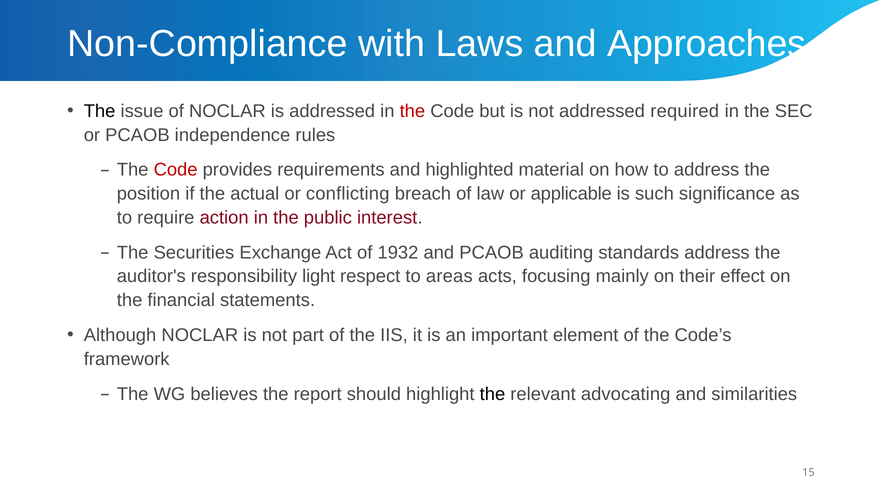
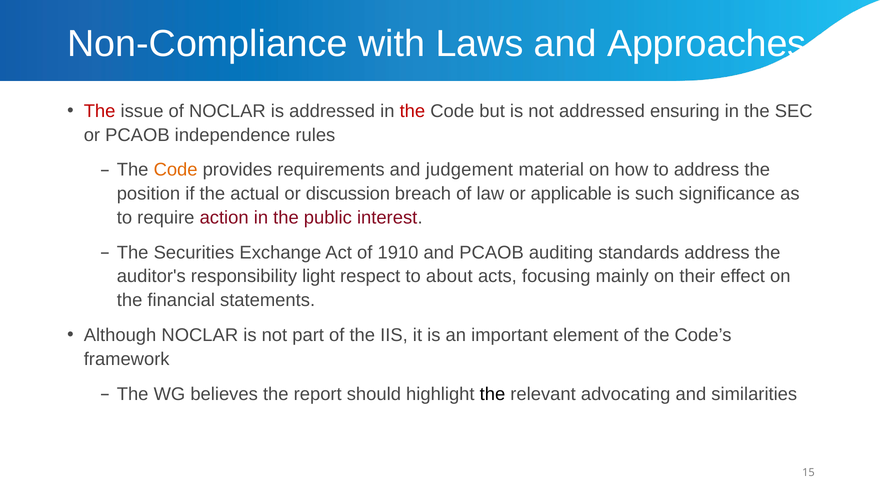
The colour: black -> red (100, 111)
required: required -> ensuring (685, 111)
Code colour: red -> orange (176, 170)
highlighted: highlighted -> judgement (469, 170)
conflicting: conflicting -> discussion (348, 194)
1932: 1932 -> 1910 (398, 253)
areas: areas -> about (449, 276)
